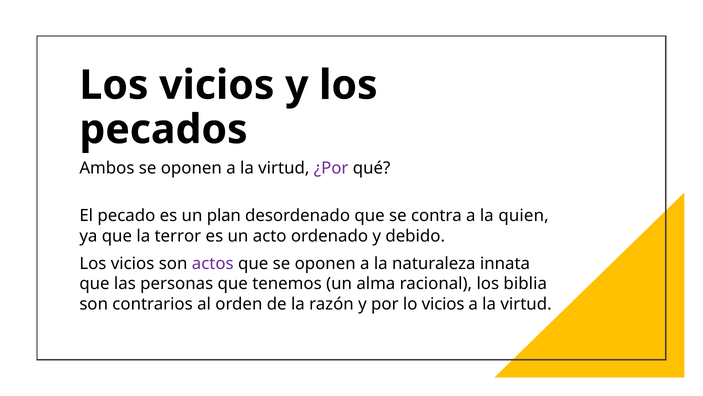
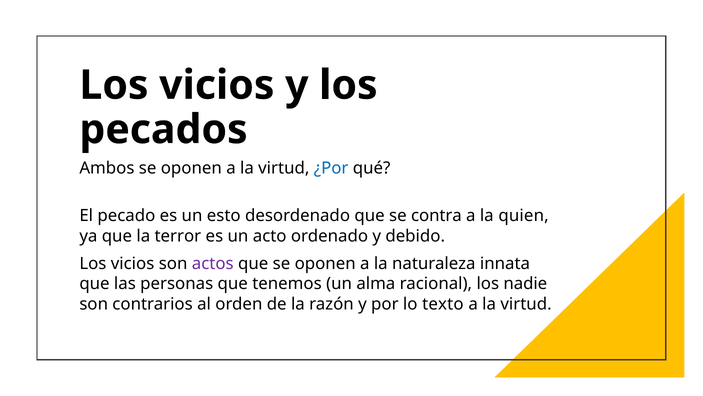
¿Por colour: purple -> blue (331, 168)
plan: plan -> esto (224, 216)
biblia: biblia -> nadie (525, 283)
lo vicios: vicios -> texto (443, 304)
